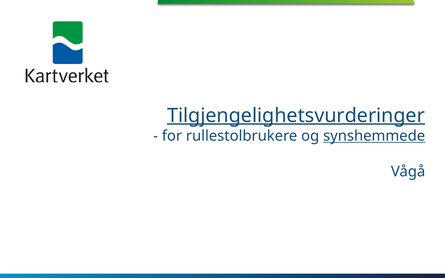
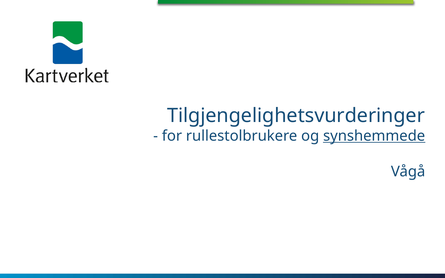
Tilgjengelighetsvurderinger underline: present -> none (296, 116)
